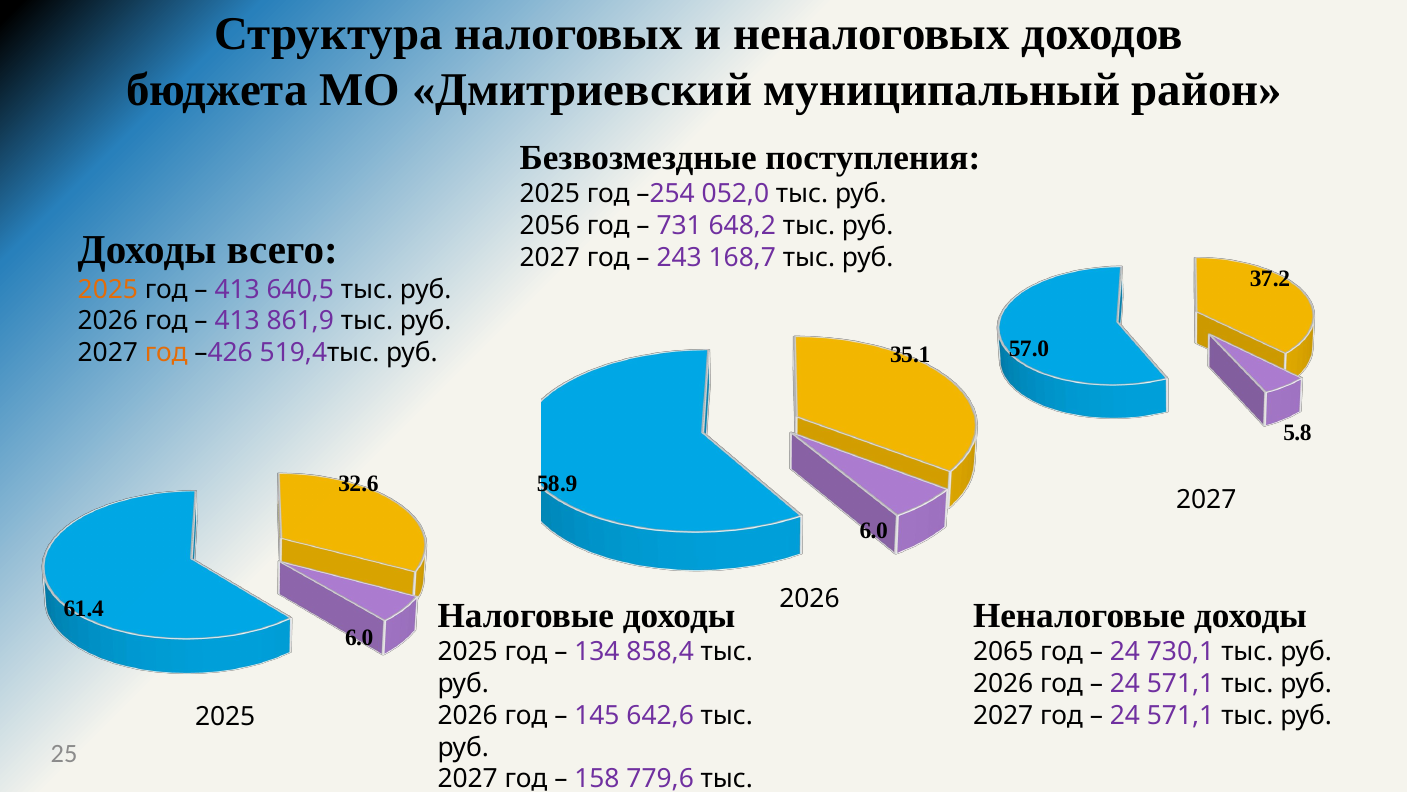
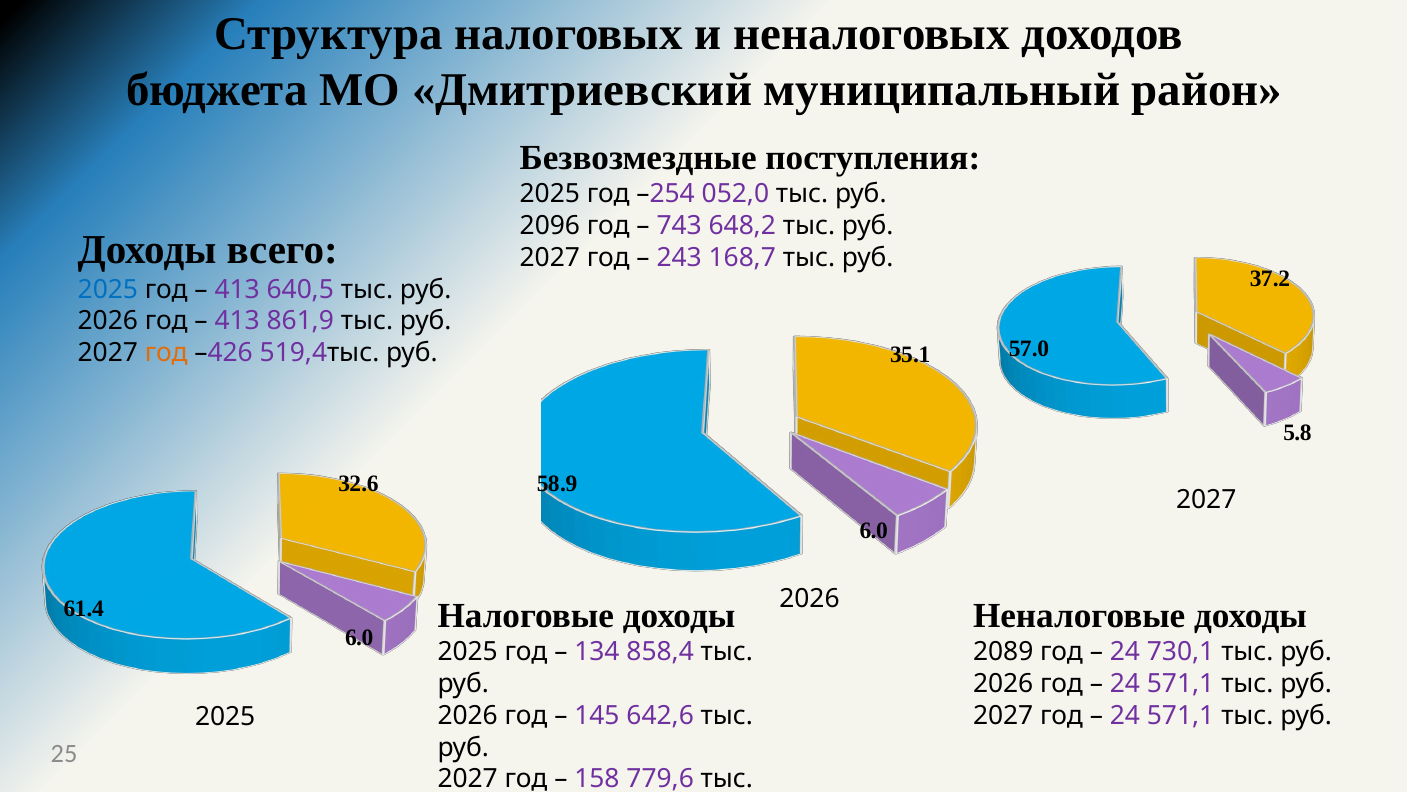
2056: 2056 -> 2096 (550, 226)
731: 731 -> 743 (679, 226)
2025 colour: orange -> blue (108, 289)
2065: 2065 -> 2089 (1003, 652)
